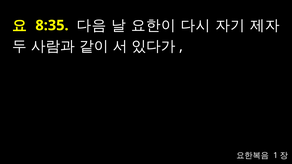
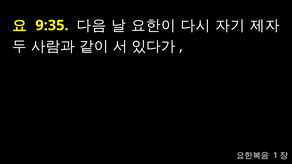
8:35: 8:35 -> 9:35 (52, 25)
